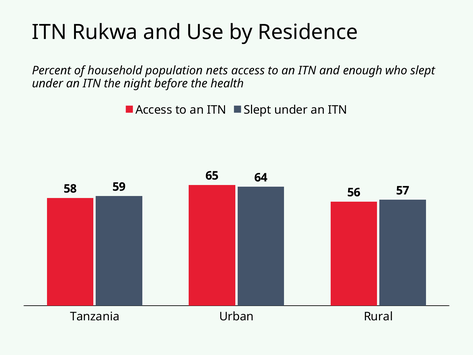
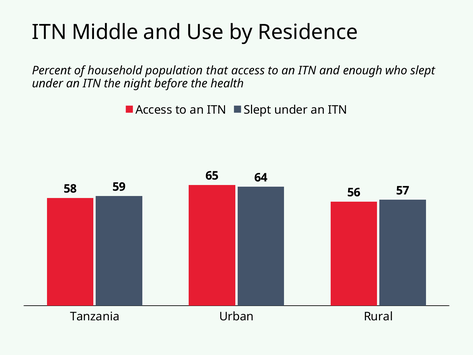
Rukwa: Rukwa -> Middle (105, 32)
nets: nets -> that (217, 71)
